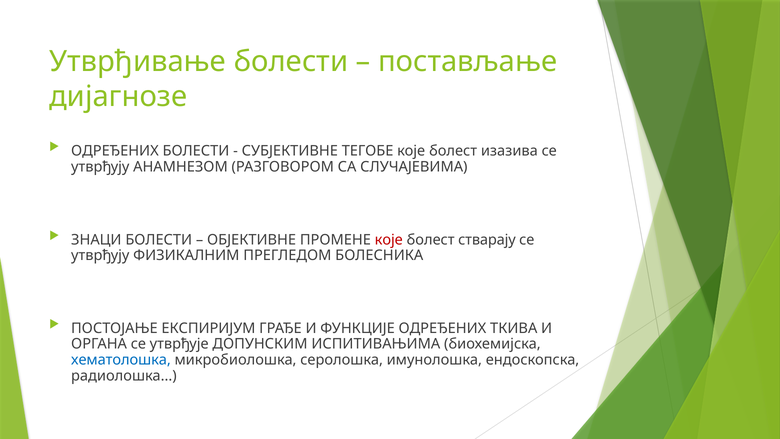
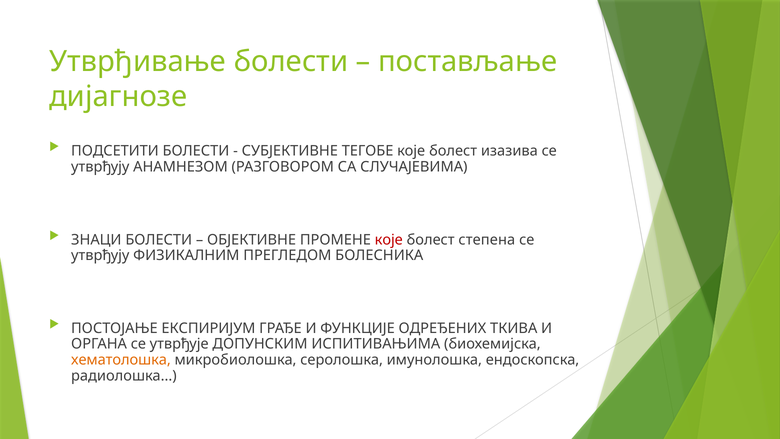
ОДРЕЂЕНИХ: ОДРЕЂЕНИХ -> ПОДСЕТИТИ (115, 151)
стварају: стварају -> степена (487, 240)
хематолошка colour: blue -> orange (121, 360)
